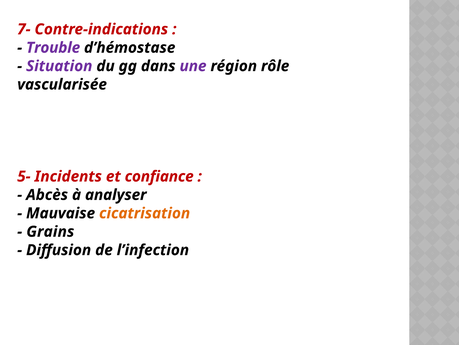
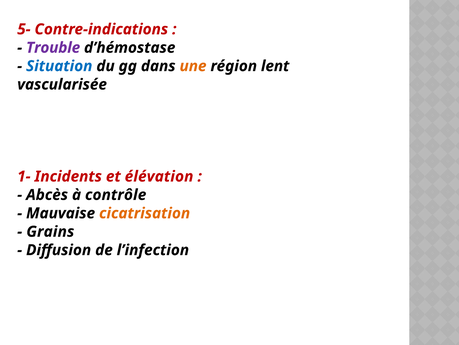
7-: 7- -> 5- (24, 29)
Situation colour: purple -> blue (59, 66)
une colour: purple -> orange (193, 66)
rôle: rôle -> lent (275, 66)
5-: 5- -> 1- (24, 176)
confiance: confiance -> élévation (159, 176)
analyser: analyser -> contrôle (116, 194)
